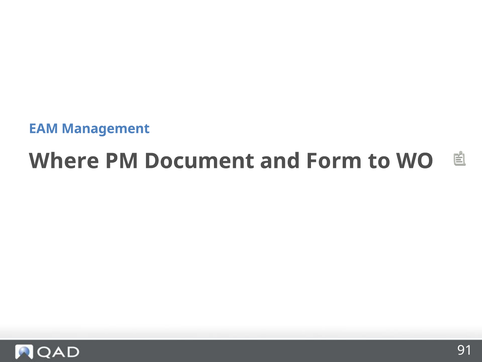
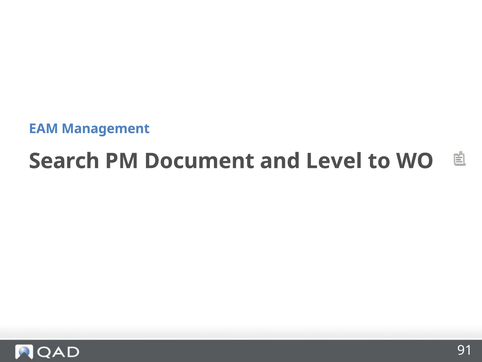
Where: Where -> Search (64, 161)
Form: Form -> Level (334, 161)
